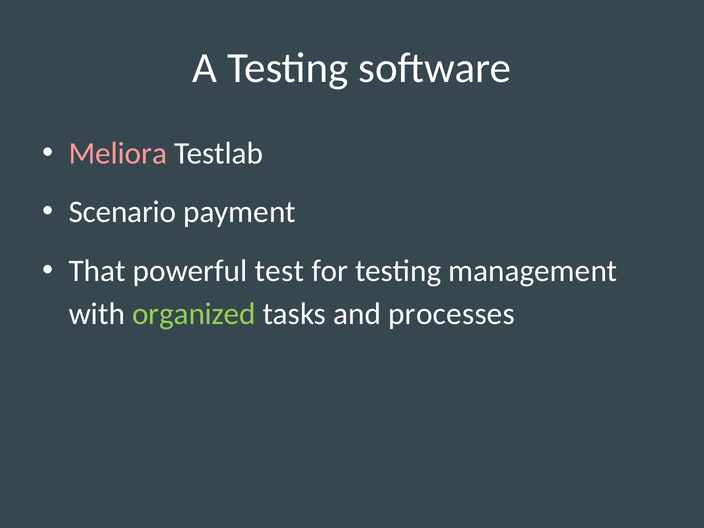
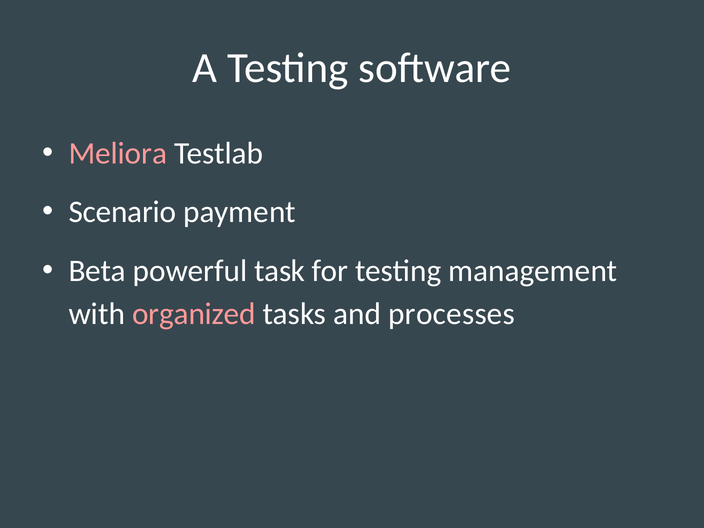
That: That -> Beta (97, 271)
test: test -> task (280, 271)
organized colour: light green -> pink (194, 314)
